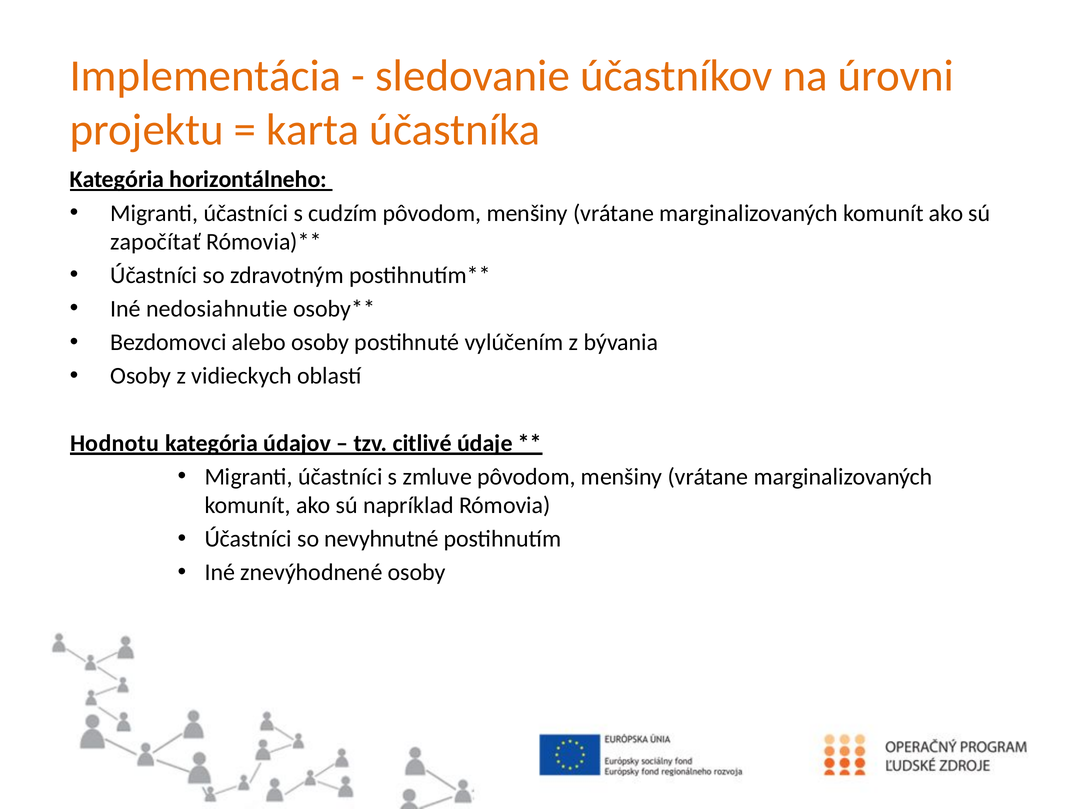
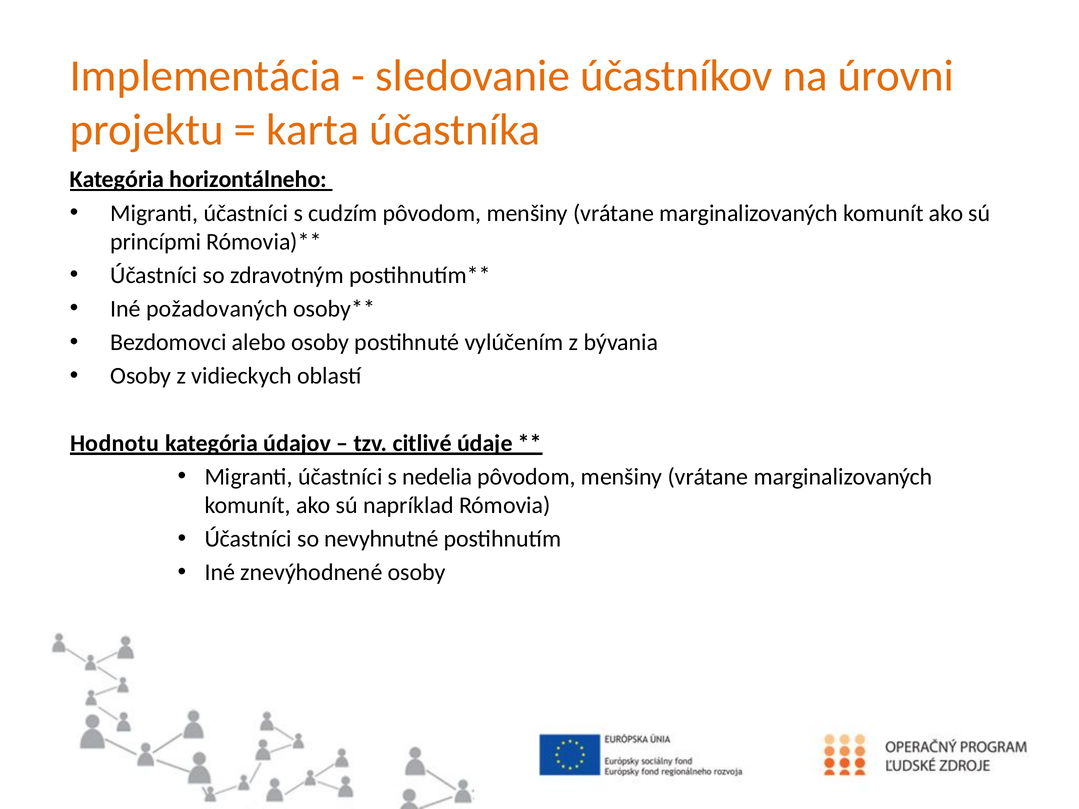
započítať: započítať -> princípmi (156, 242)
nedosiahnutie: nedosiahnutie -> požadovaných (217, 309)
zmluve: zmluve -> nedelia (437, 477)
